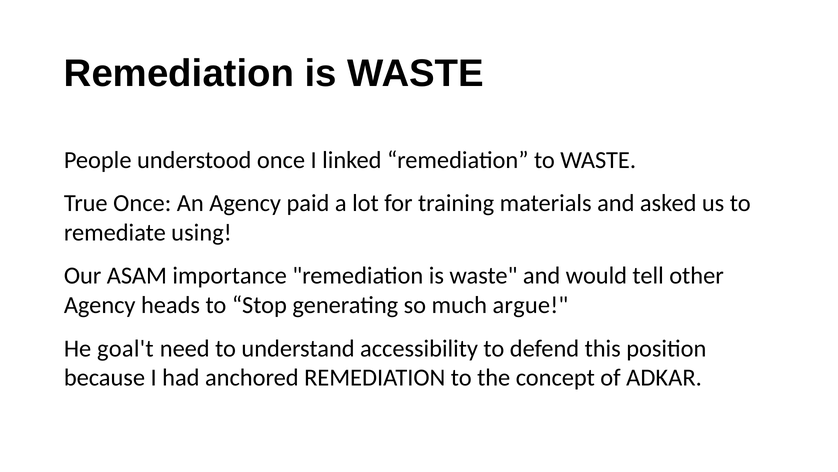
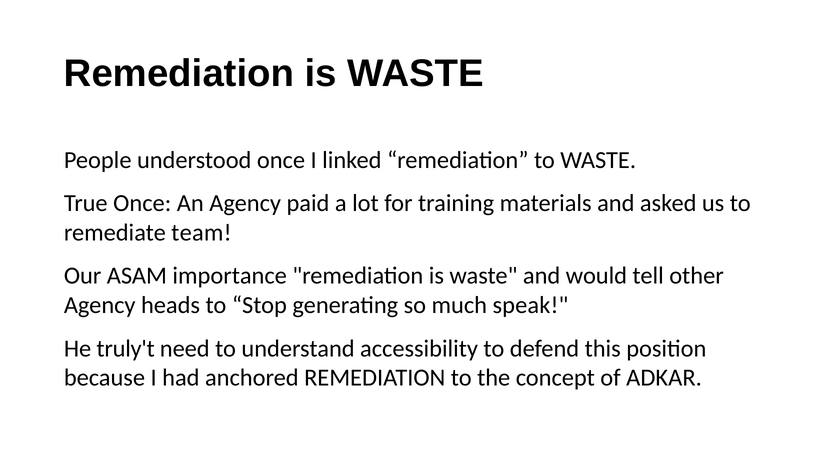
using: using -> team (201, 232)
argue: argue -> speak (530, 305)
goal't: goal't -> truly't (126, 348)
